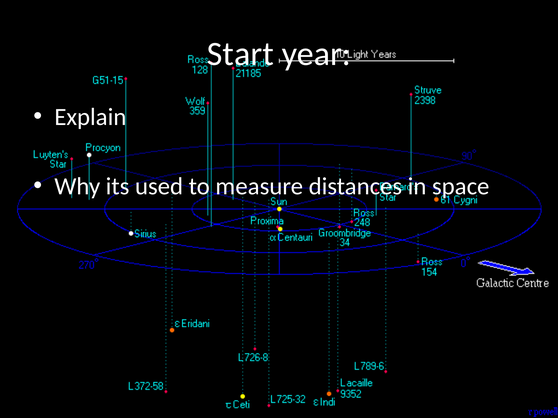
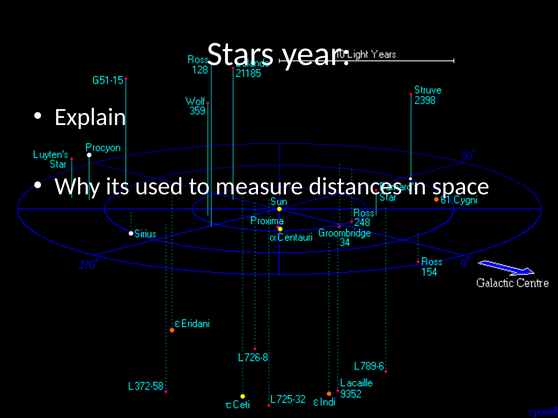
Start: Start -> Stars (241, 54)
